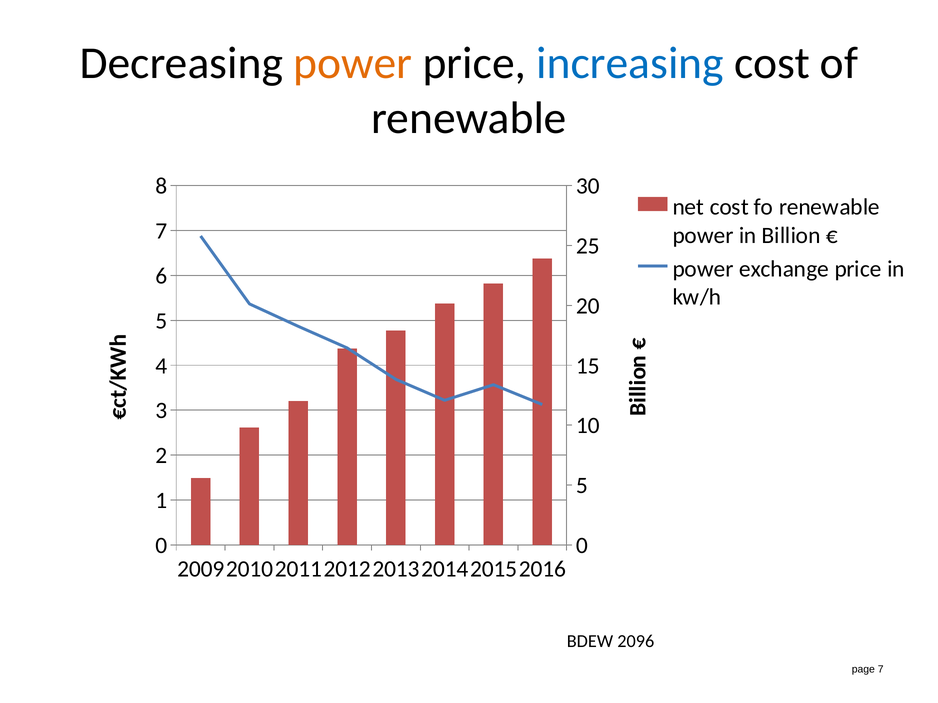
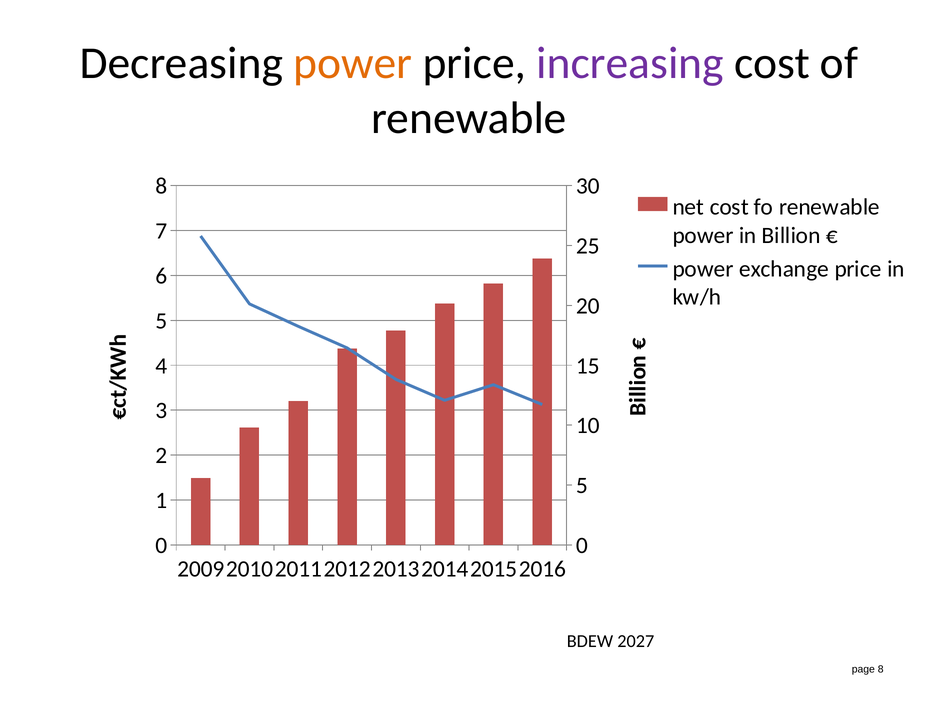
increasing colour: blue -> purple (630, 63)
2096: 2096 -> 2027 (636, 642)
page 7: 7 -> 8 (881, 670)
